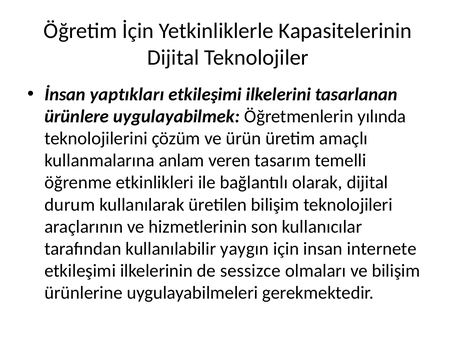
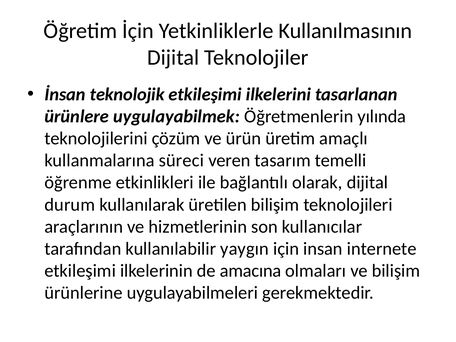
Kapasitelerinin: Kapasitelerinin -> Kullanılmasının (345, 31)
yaptıkları: yaptıkları -> teknolojik (127, 94)
anlam: anlam -> süreci (181, 161)
sessizce: sessizce -> amacına (251, 271)
